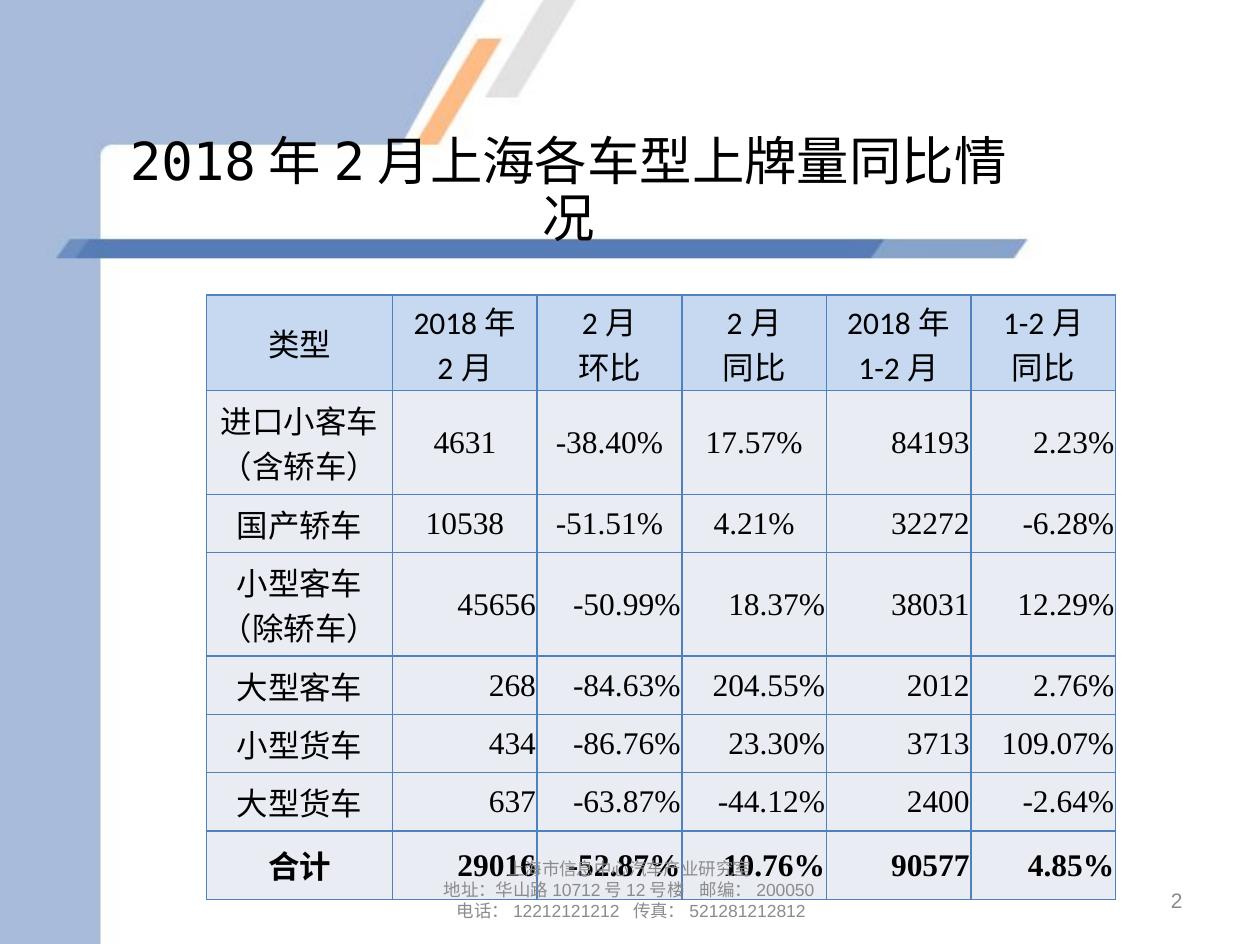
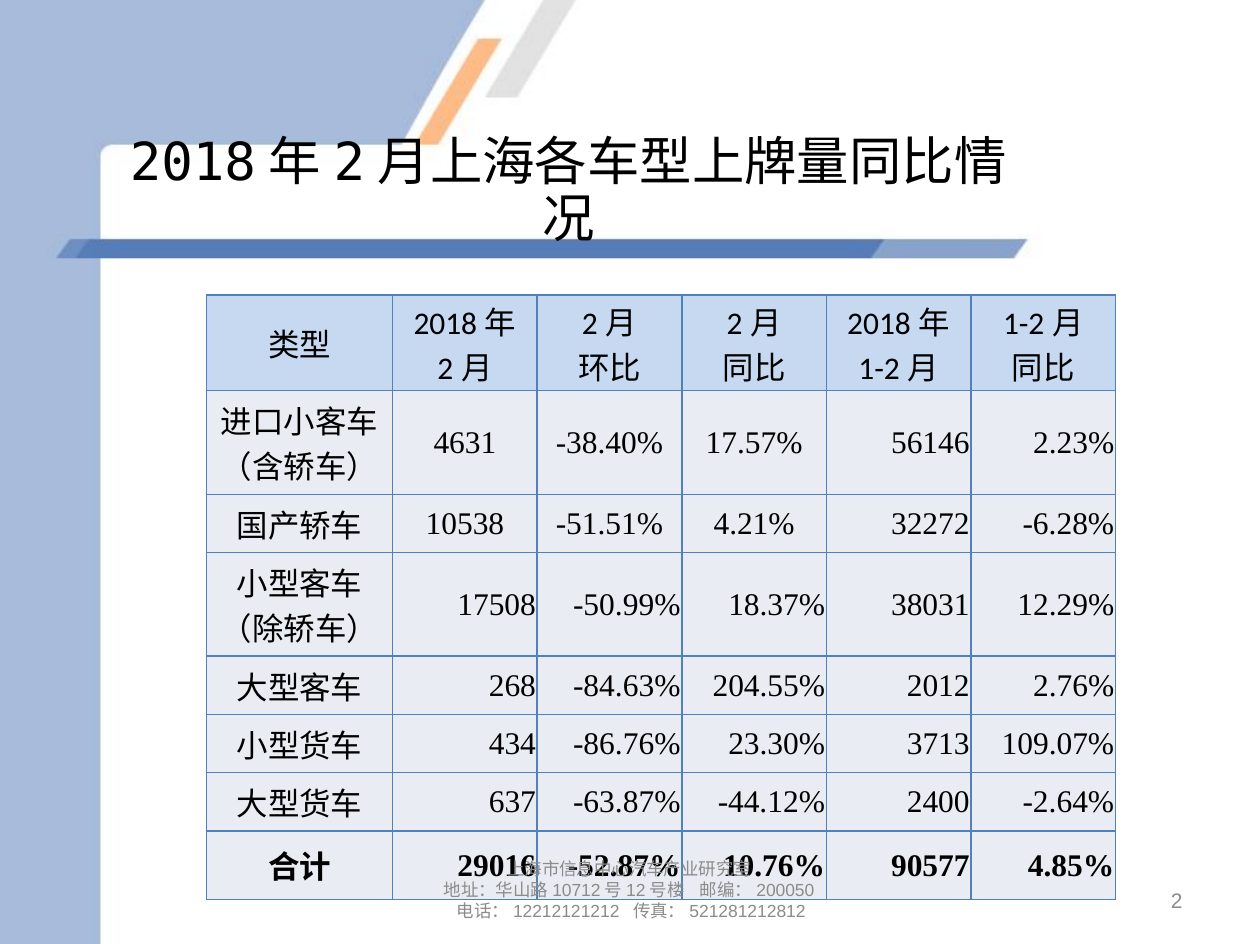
84193: 84193 -> 56146 (930, 443)
45656: 45656 -> 17508 (497, 605)
